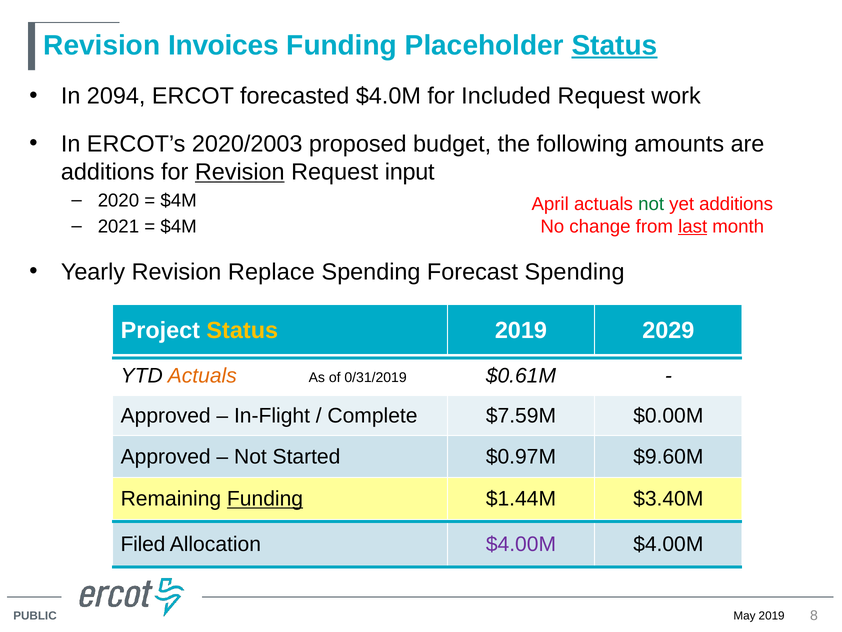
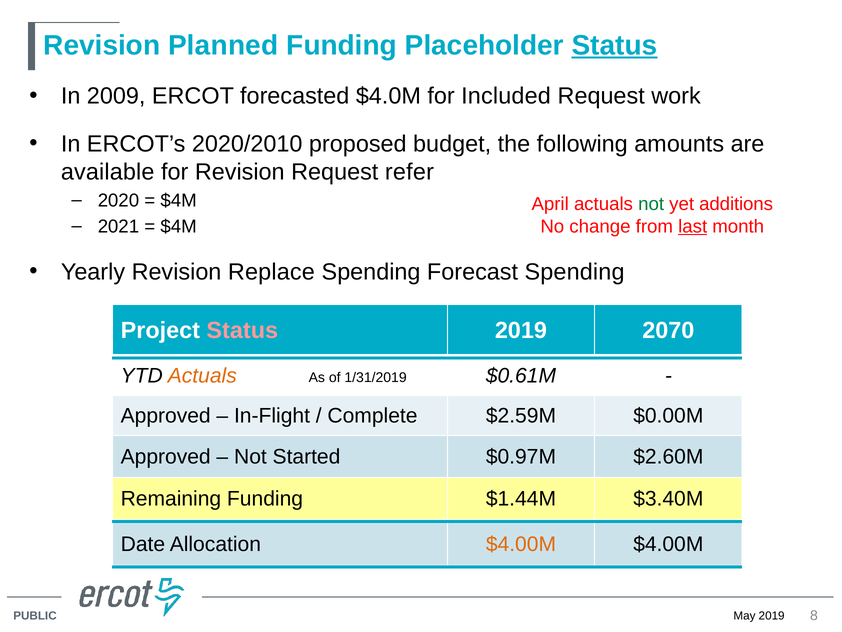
Invoices: Invoices -> Planned (223, 45)
2094: 2094 -> 2009 (116, 96)
2020/2003: 2020/2003 -> 2020/2010 (247, 144)
additions: additions -> available (108, 172)
Revision underline: present -> none (240, 172)
input: input -> refer (409, 172)
Status colour: yellow -> pink (242, 330)
2029: 2029 -> 2070 (668, 330)
0/31/2019: 0/31/2019 -> 1/31/2019 (376, 378)
$7.59M: $7.59M -> $2.59M (521, 415)
$9.60M: $9.60M -> $2.60M (668, 456)
Funding underline: present -> none (265, 498)
Filed: Filed -> Date (143, 544)
$4.00M colour: purple -> orange (521, 544)
